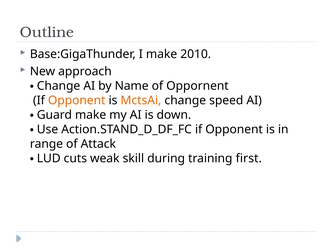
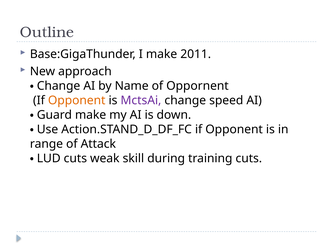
2010: 2010 -> 2011 (196, 54)
MctsAi colour: orange -> purple (141, 100)
training first: first -> cuts (249, 158)
